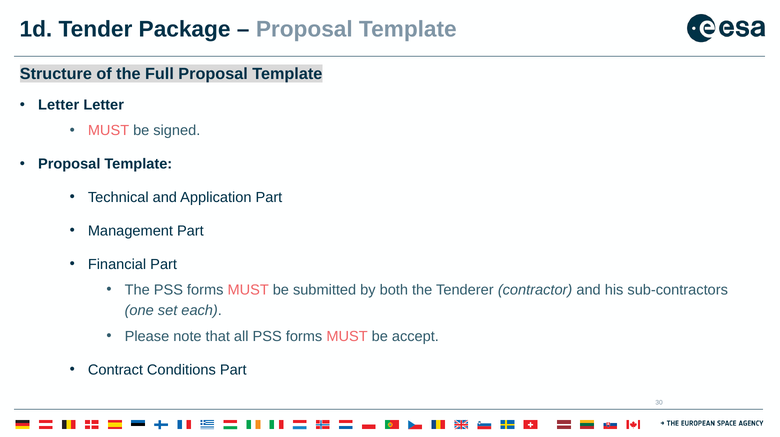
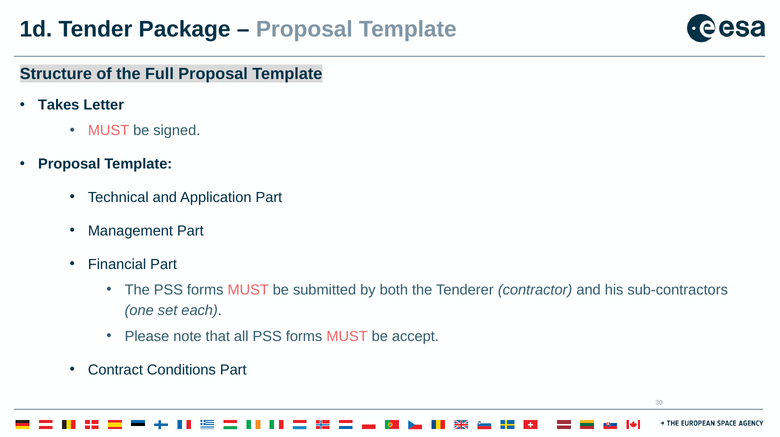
Letter: Letter -> Takes (59, 105)
